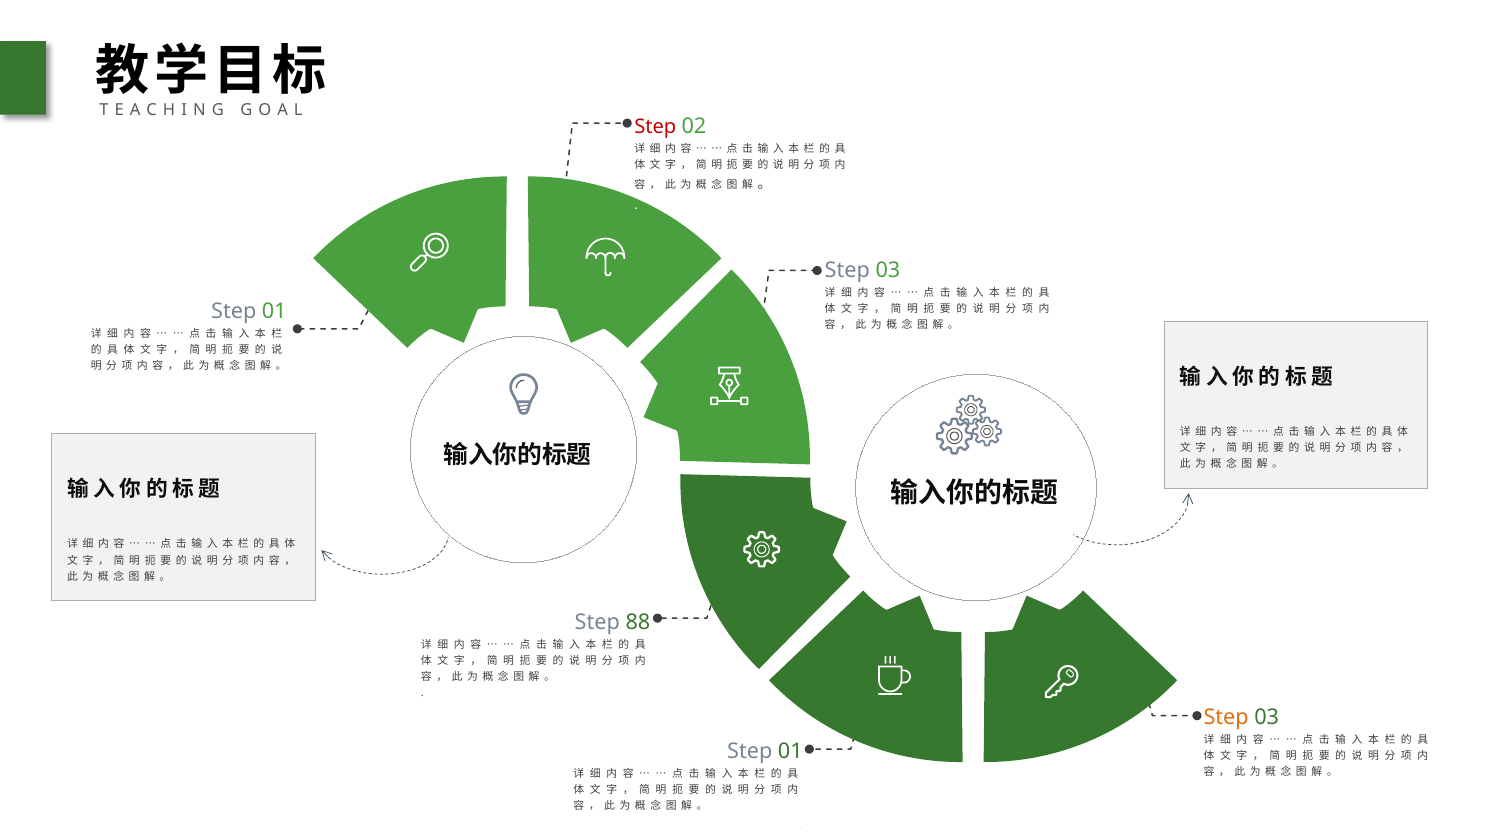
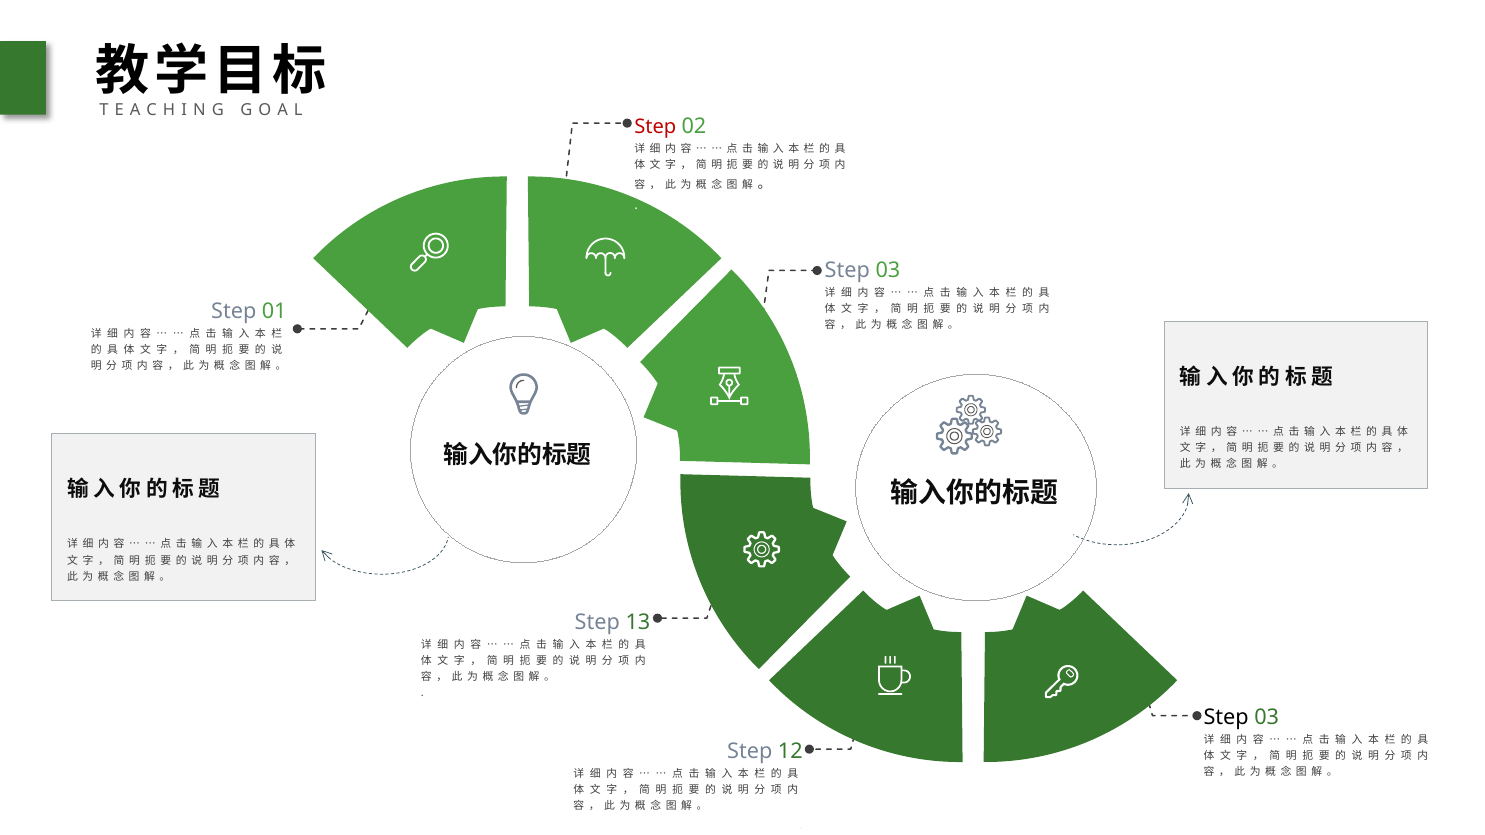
88: 88 -> 13 (638, 623)
Step colour: orange -> black (1226, 718)
01: 01 -> 12 (790, 752)
